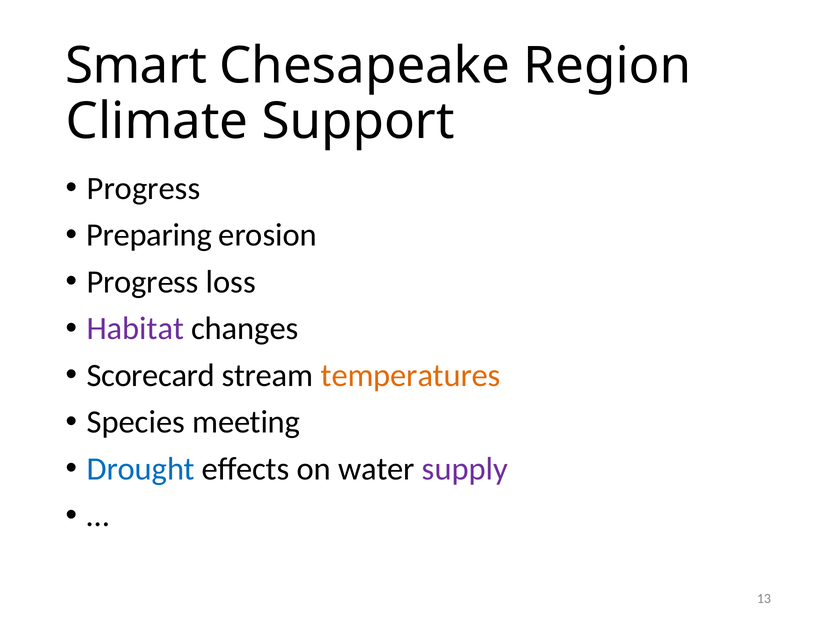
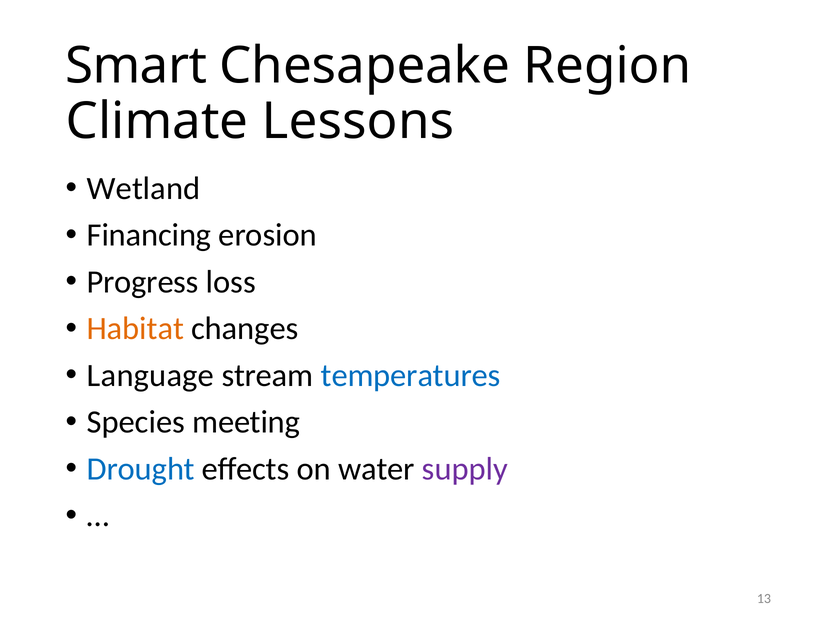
Support: Support -> Lessons (358, 121)
Progress: Progress -> Wetland (144, 189)
Preparing: Preparing -> Financing (149, 235)
Habitat colour: purple -> orange (135, 329)
Scorecard: Scorecard -> Language (150, 376)
temperatures colour: orange -> blue (411, 376)
